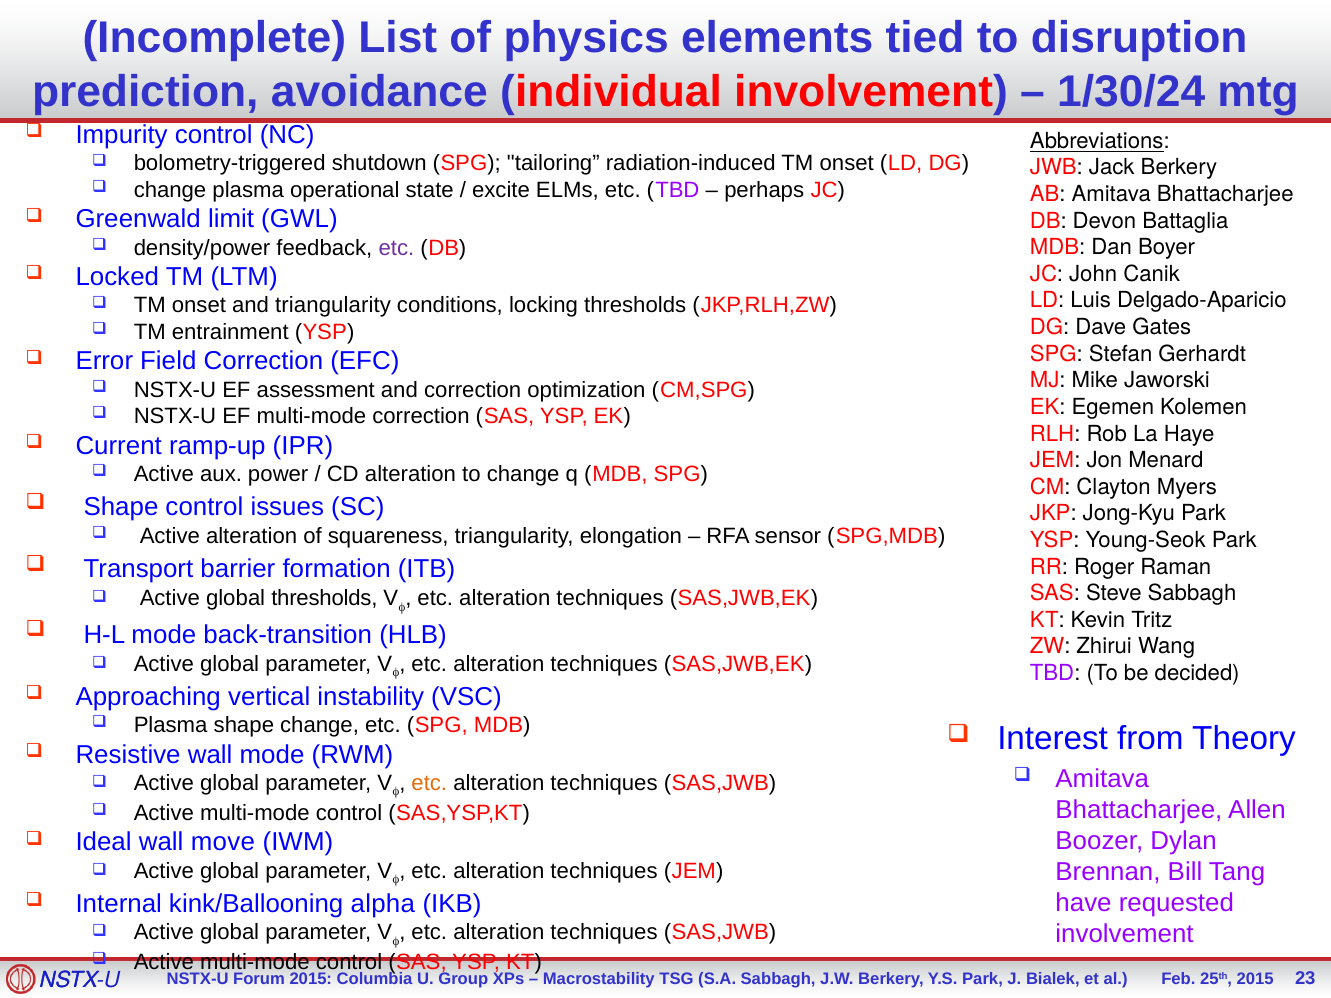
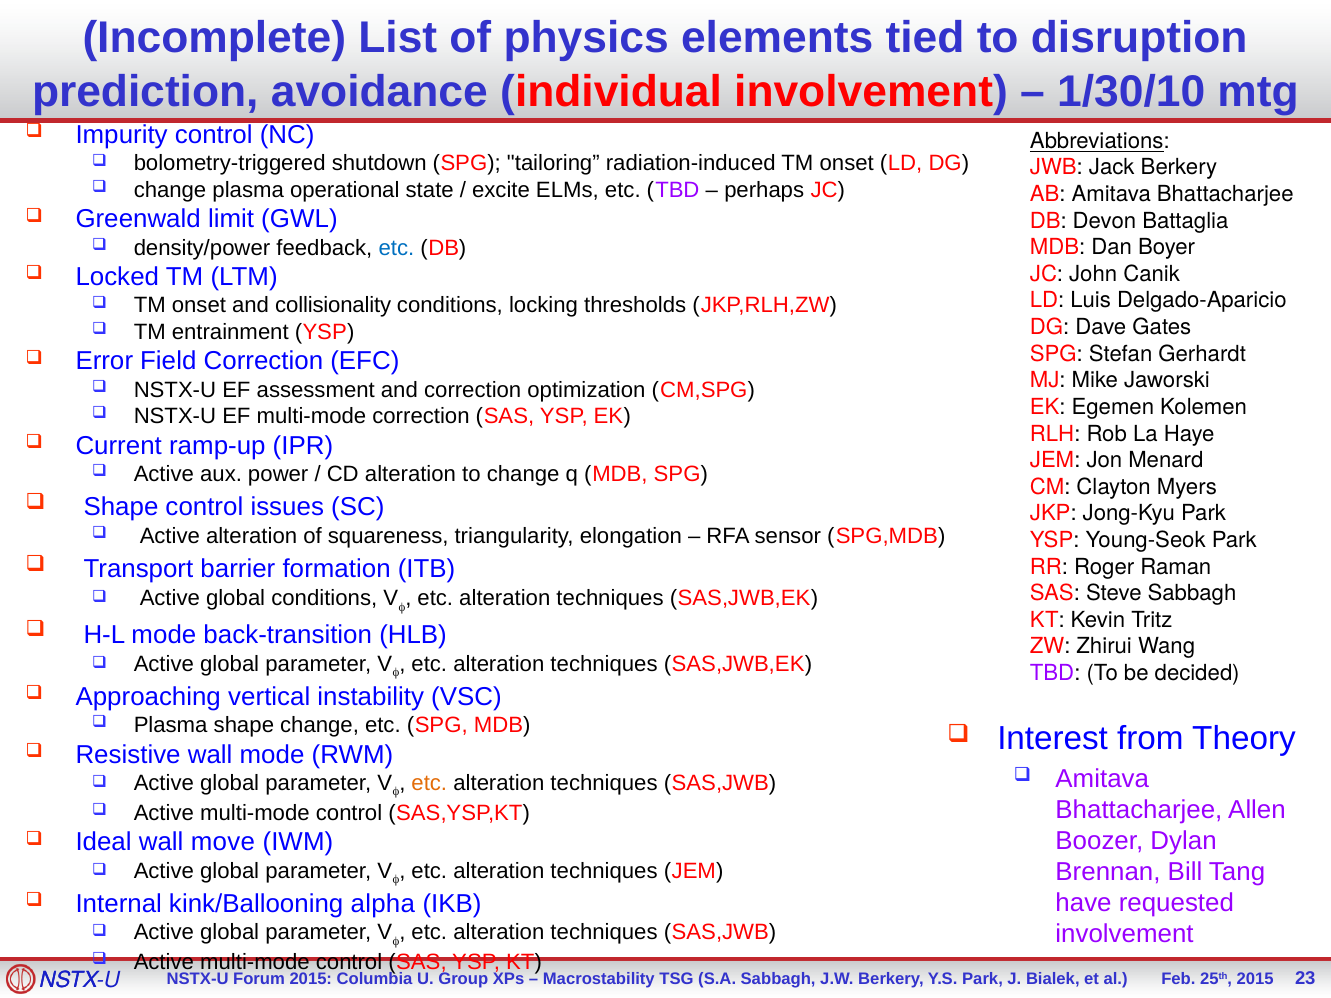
1/30/24: 1/30/24 -> 1/30/10 (1131, 91)
etc colour: purple -> blue (396, 248)
and triangularity: triangularity -> collisionality (333, 306)
global thresholds: thresholds -> conditions (324, 599)
